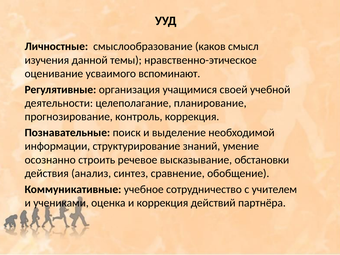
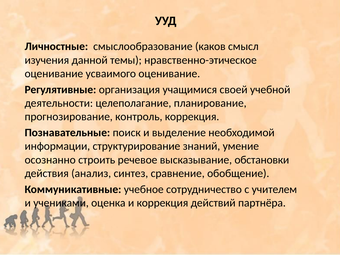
усваимого вспоминают: вспоминают -> оценивание (169, 74)
